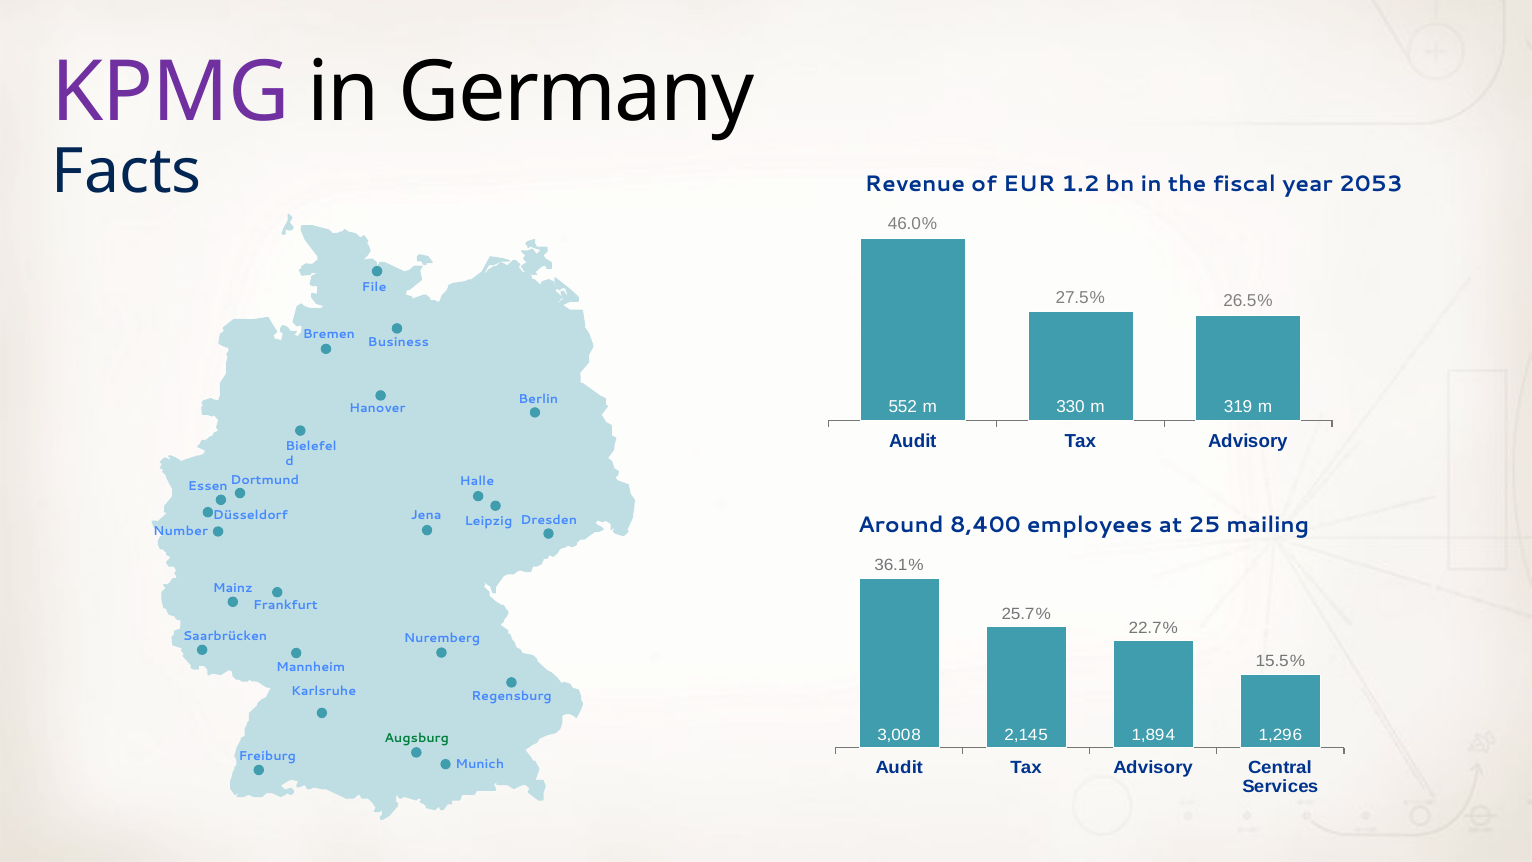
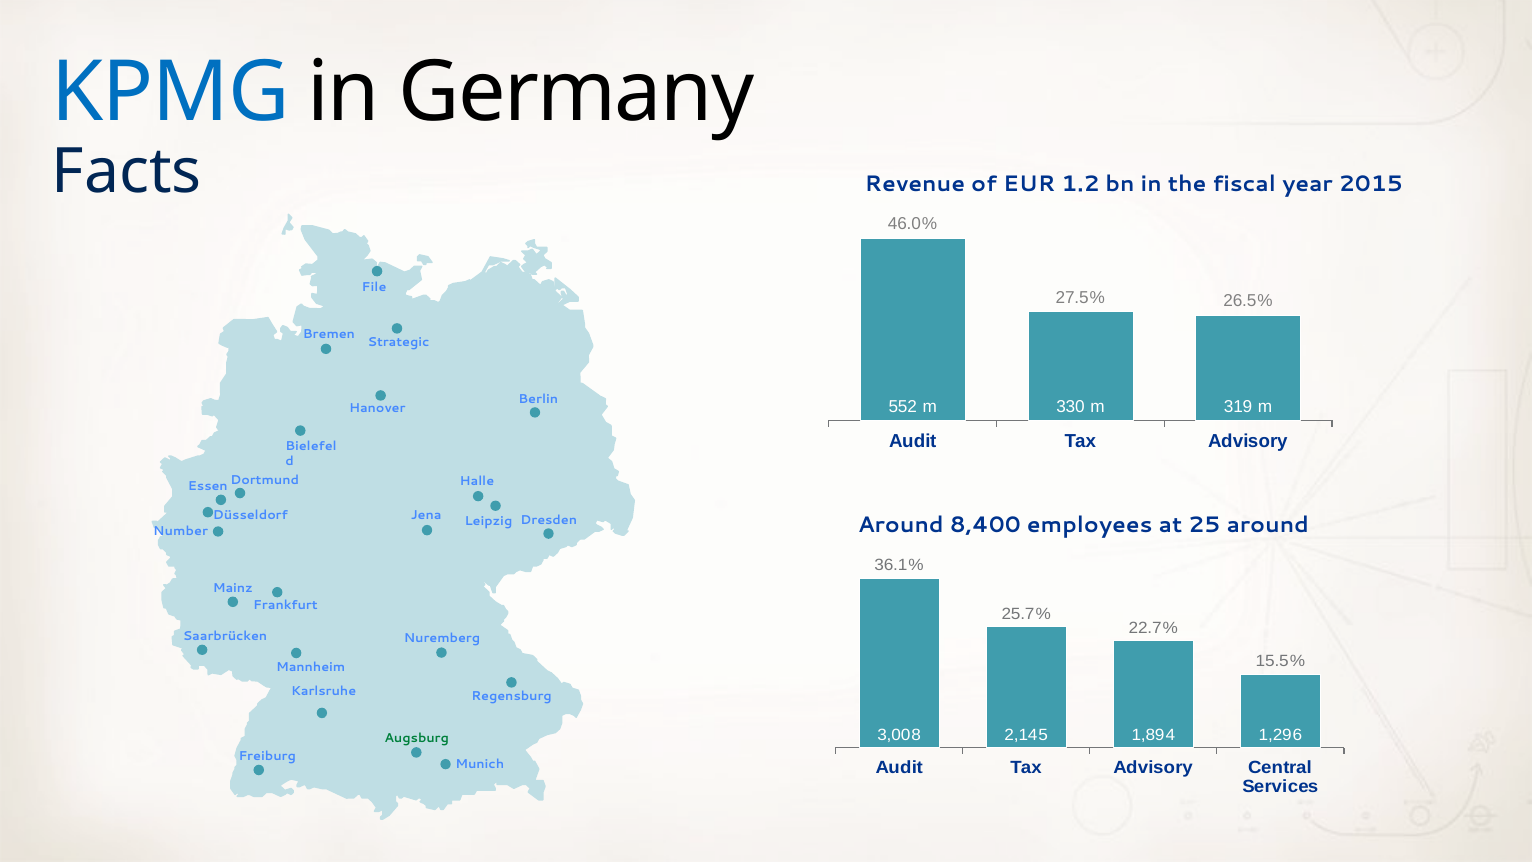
KPMG colour: purple -> blue (171, 93)
2053: 2053 -> 2015 (1371, 184)
Business: Business -> Strategic (398, 342)
25 mailing: mailing -> around (1268, 525)
